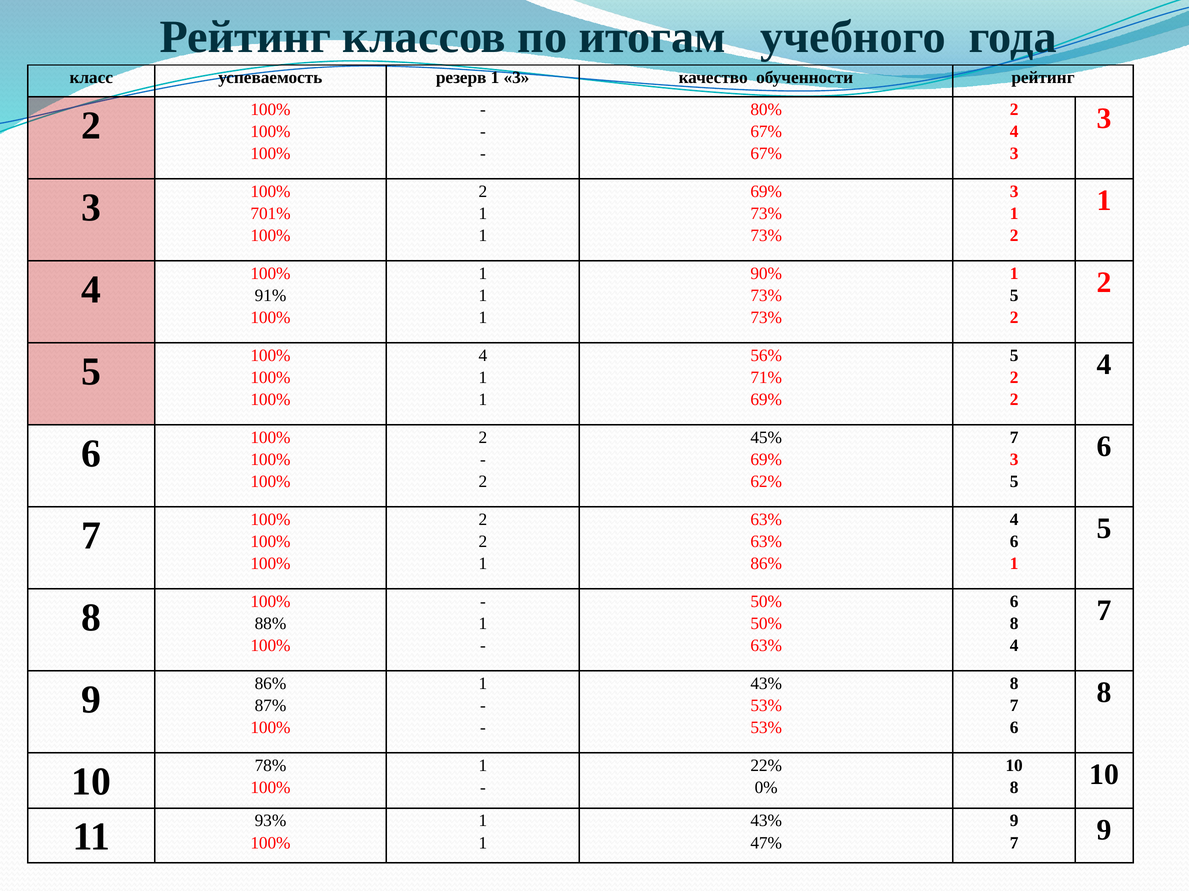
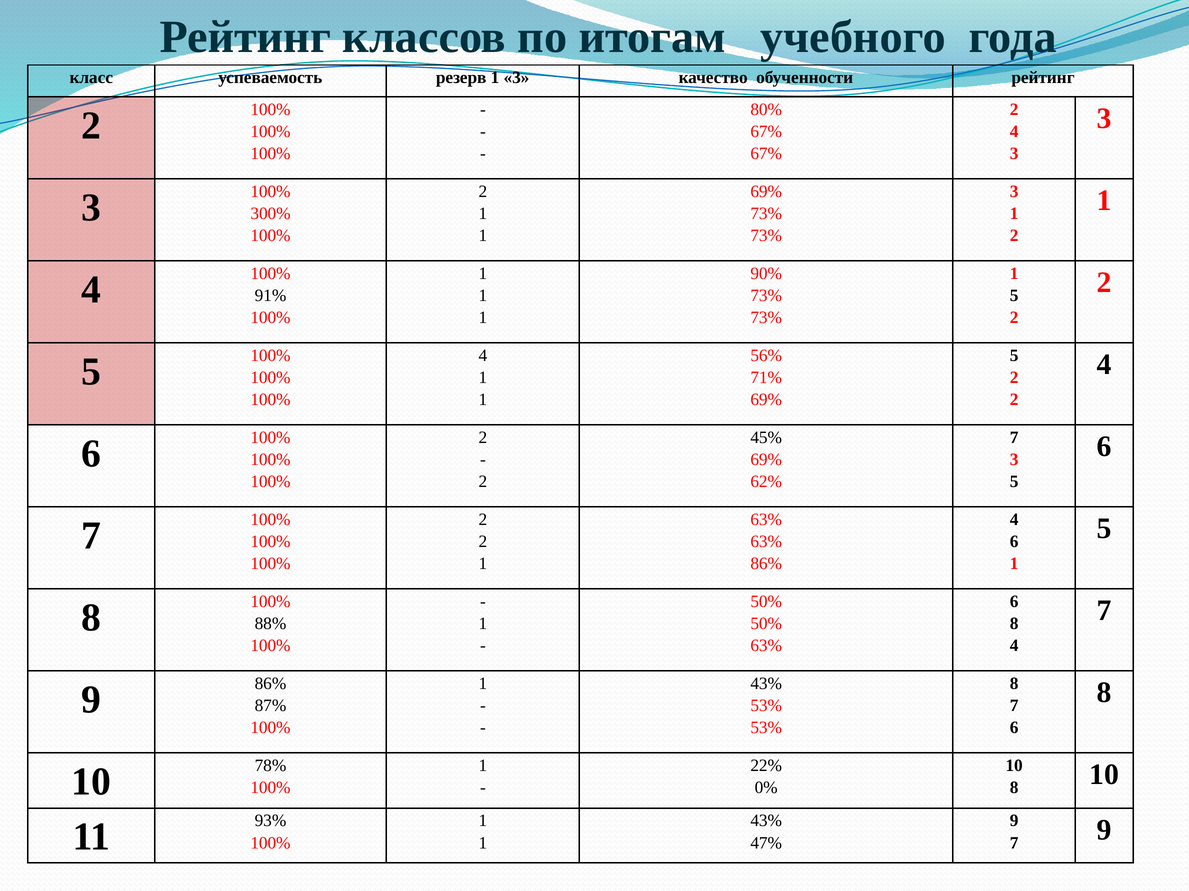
701%: 701% -> 300% (271, 214)
